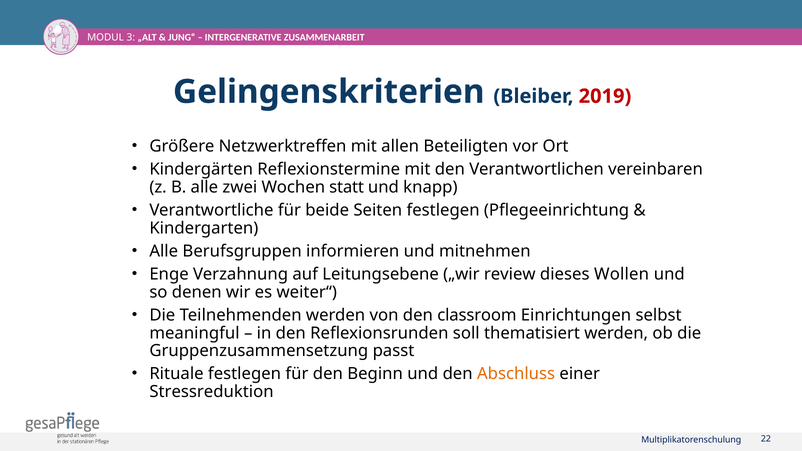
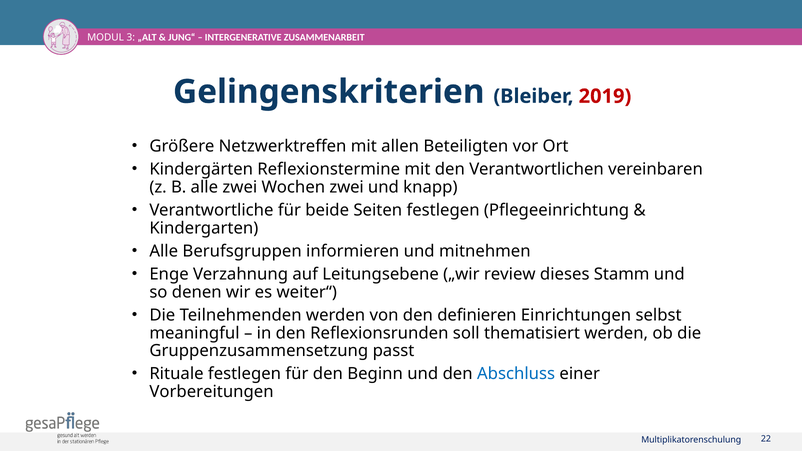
Wochen statt: statt -> zwei (347, 187)
Wollen: Wollen -> Stamm (622, 274)
classroom: classroom -> definieren (477, 315)
Abschluss colour: orange -> blue (516, 374)
Stressreduktion: Stressreduktion -> Vorbereitungen (212, 392)
